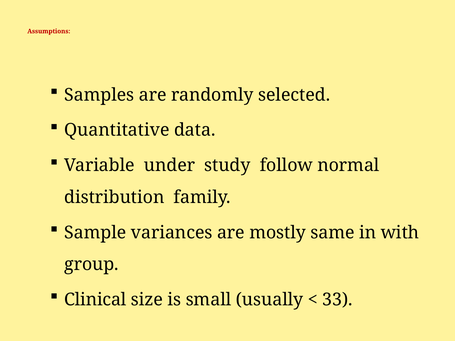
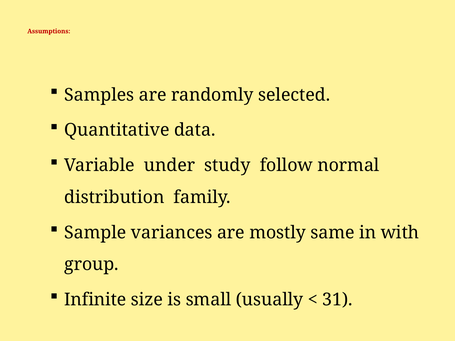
Clinical: Clinical -> Infinite (95, 300)
33: 33 -> 31 (337, 300)
